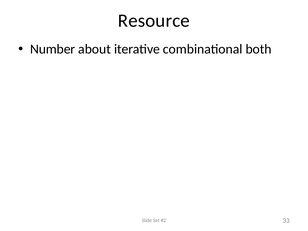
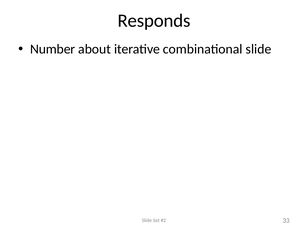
Resource: Resource -> Responds (154, 21)
combinational both: both -> slide (258, 49)
